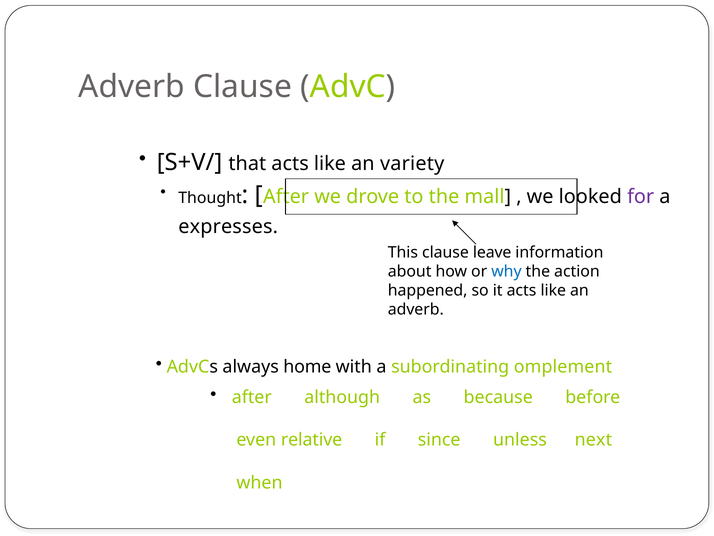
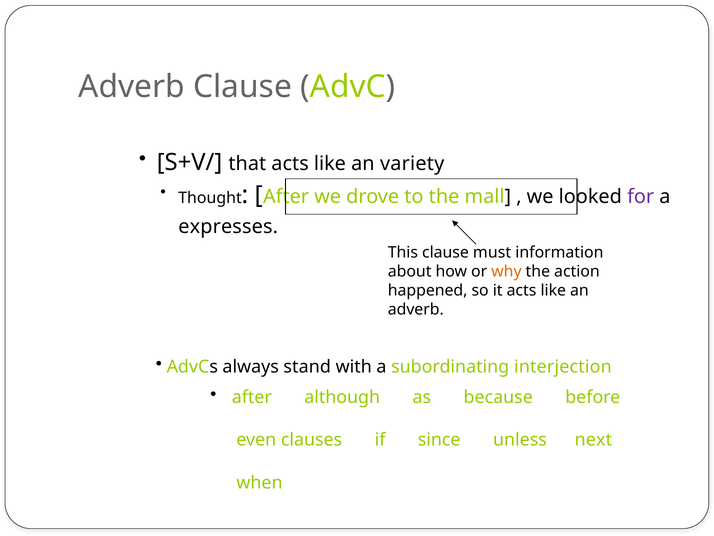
leave: leave -> must (492, 252)
why colour: blue -> orange (506, 271)
home: home -> stand (307, 366)
omplement: omplement -> interjection (563, 366)
relative: relative -> clauses (312, 440)
